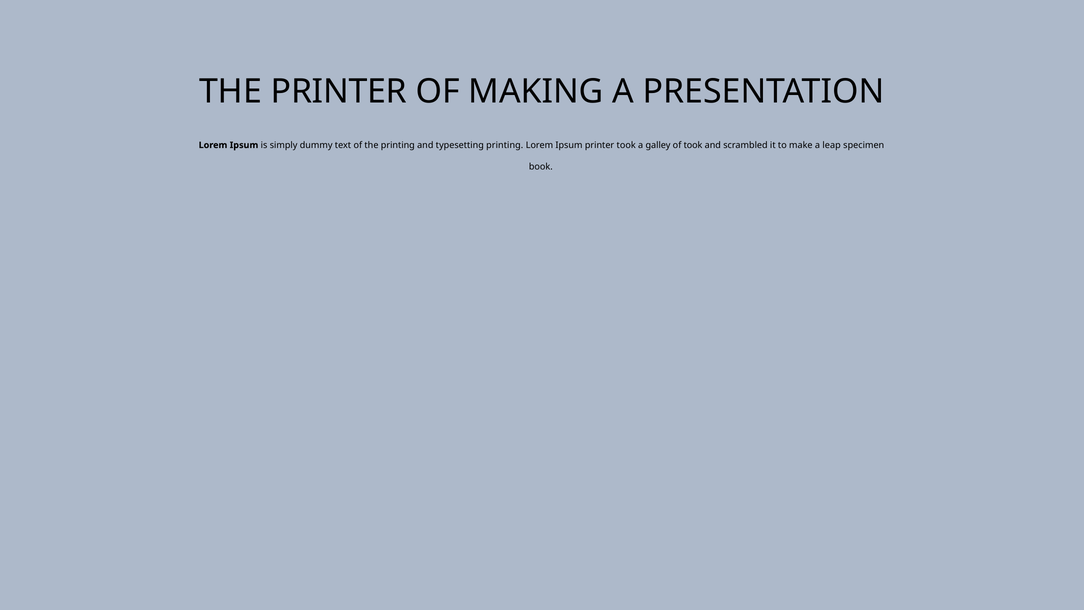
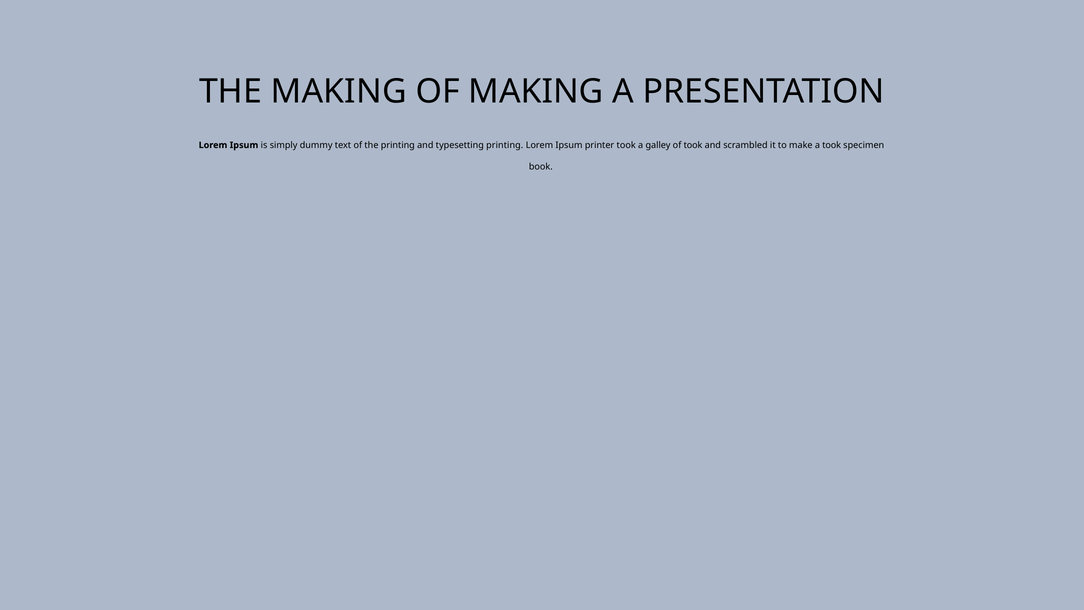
THE PRINTER: PRINTER -> MAKING (339, 92)
a leap: leap -> took (832, 145)
